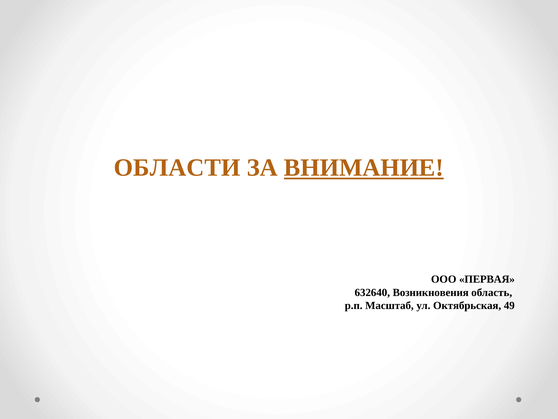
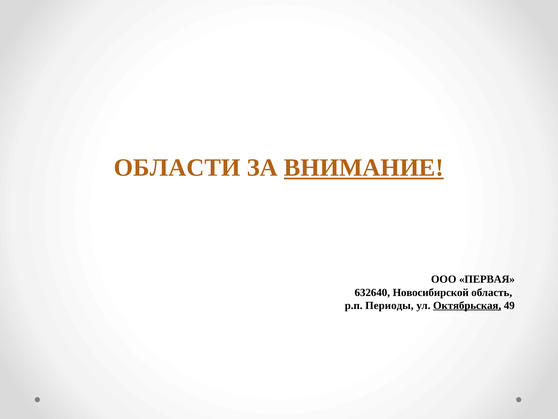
Возникновения: Возникновения -> Новосибирской (431, 292)
Масштаб: Масштаб -> Периоды (389, 305)
Октябрьская underline: none -> present (467, 305)
